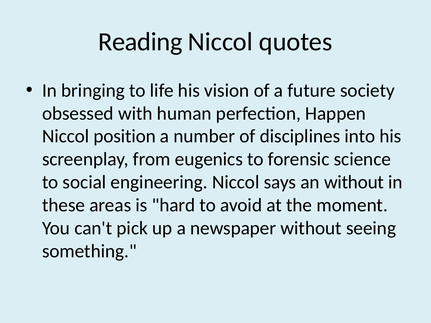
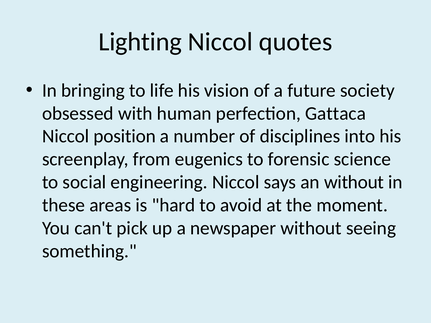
Reading: Reading -> Lighting (140, 42)
Happen: Happen -> Gattaca (336, 113)
